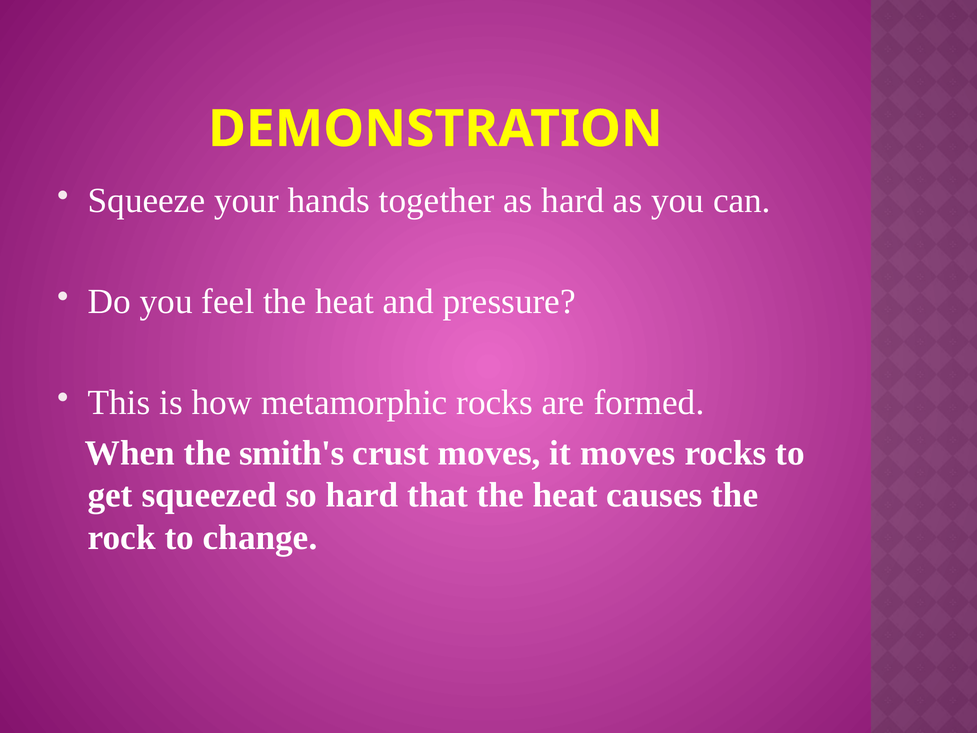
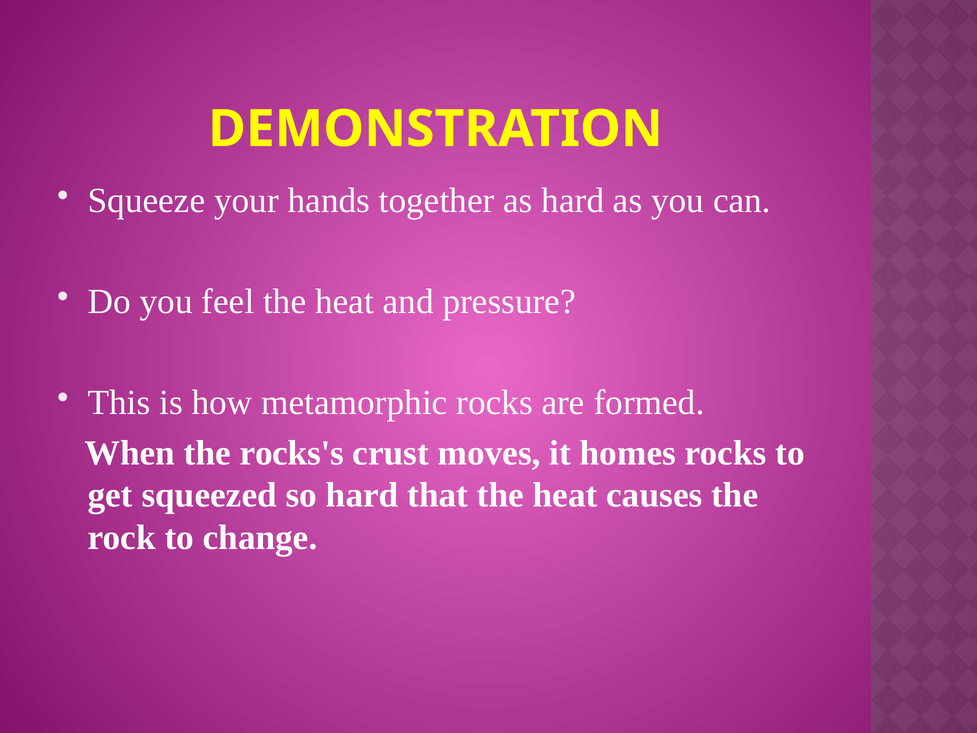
smith's: smith's -> rocks's (292, 453)
it moves: moves -> homes (628, 453)
